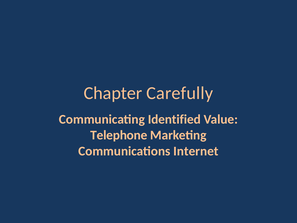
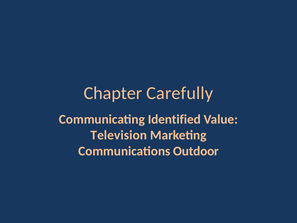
Telephone: Telephone -> Television (119, 135)
Internet: Internet -> Outdoor (196, 151)
